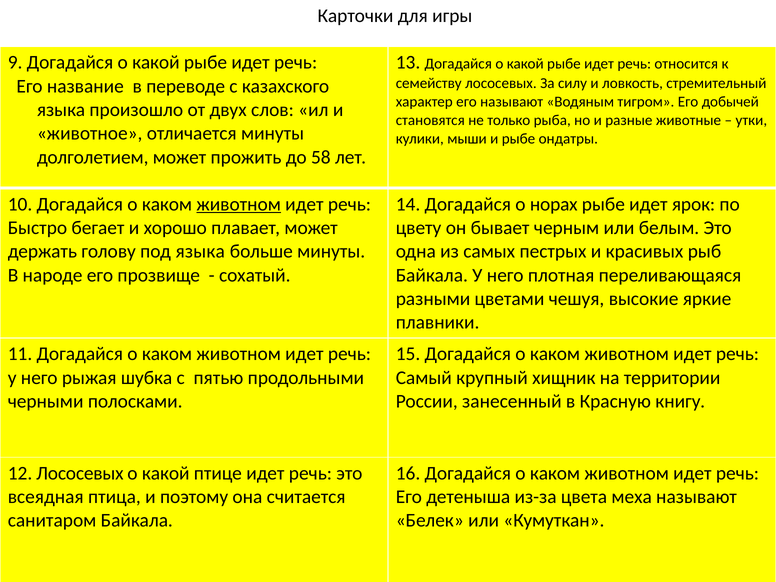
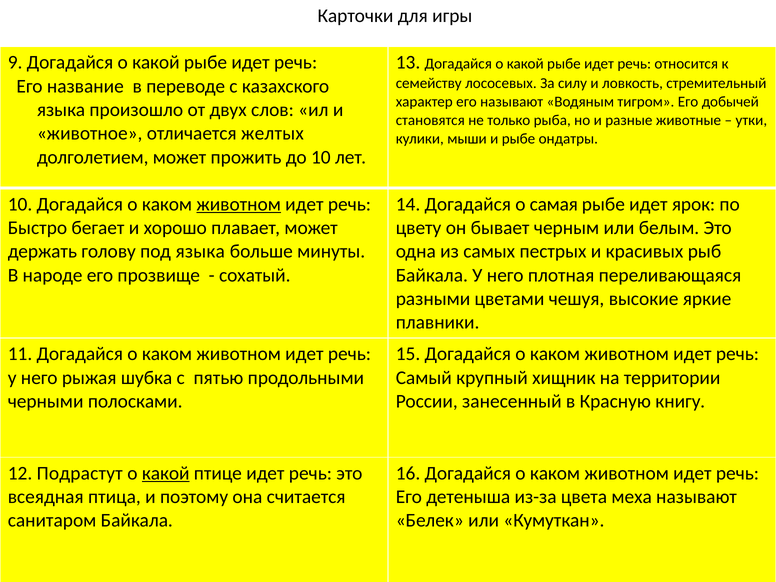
отличается минуты: минуты -> желтых (272, 134)
до 58: 58 -> 10 (321, 157)
норах: норах -> самая (554, 204)
12 Лососевых: Лососевых -> Подрастут (80, 473)
какой underline: none -> present (166, 473)
